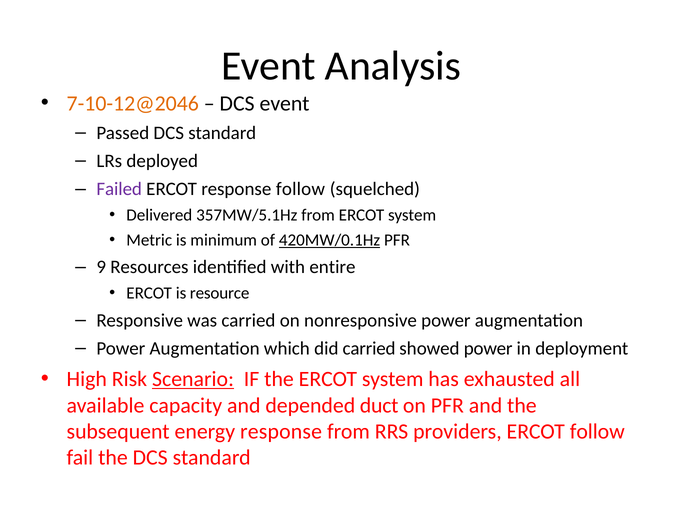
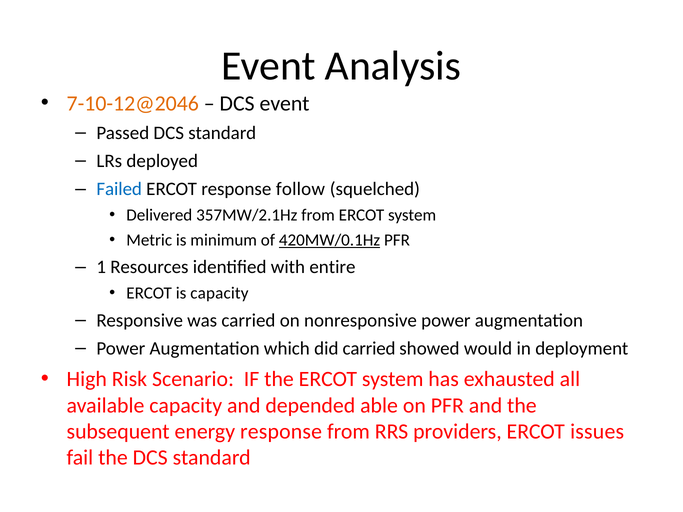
Failed colour: purple -> blue (119, 189)
357MW/5.1Hz: 357MW/5.1Hz -> 357MW/2.1Hz (247, 215)
9: 9 -> 1 (101, 267)
is resource: resource -> capacity (219, 293)
showed power: power -> would (488, 349)
Scenario underline: present -> none (193, 379)
duct: duct -> able (379, 406)
ERCOT follow: follow -> issues (597, 432)
